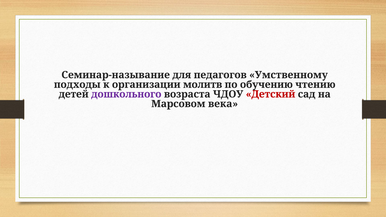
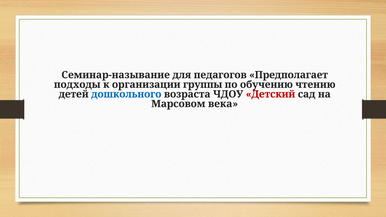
Умственному: Умственному -> Предполагает (289, 75)
молитв: молитв -> группы (203, 85)
дошкольного colour: purple -> blue (126, 94)
